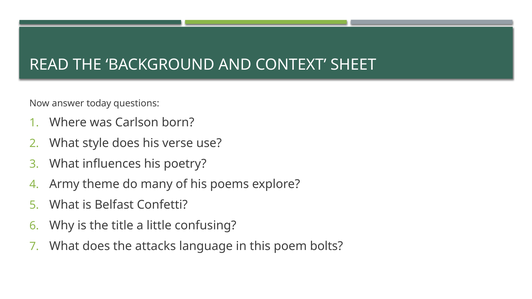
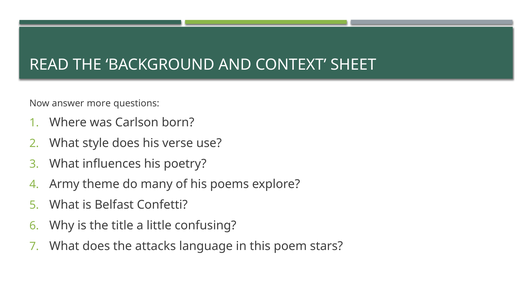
today: today -> more (99, 103)
bolts: bolts -> stars (326, 246)
